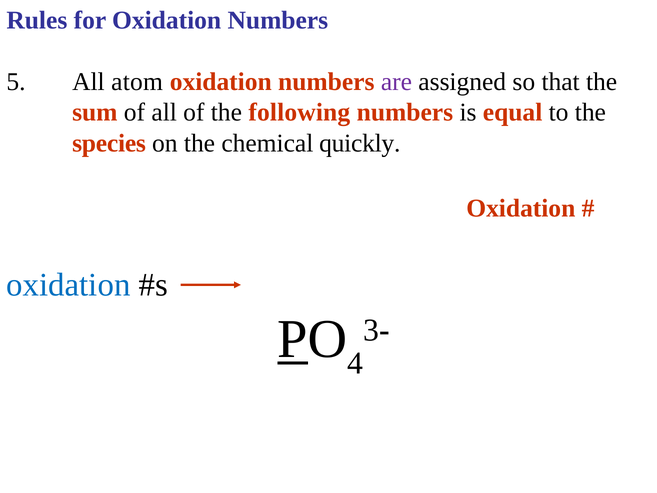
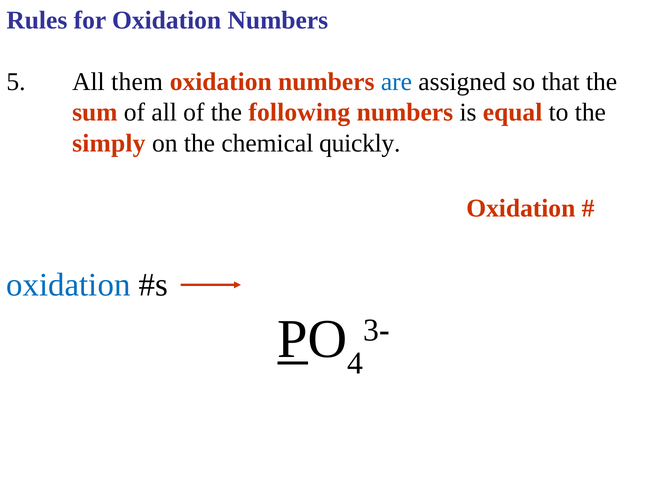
atom: atom -> them (137, 82)
are colour: purple -> blue (396, 82)
species: species -> simply (109, 143)
